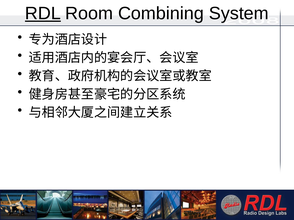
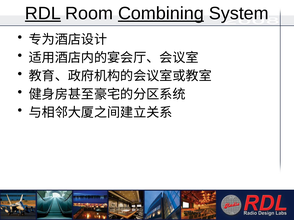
Combining underline: none -> present (161, 14)
